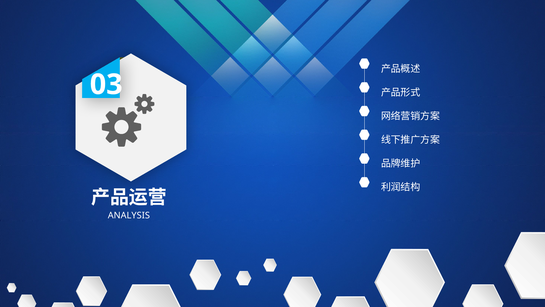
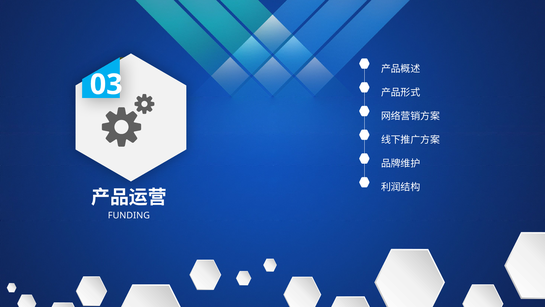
ANALYSIS: ANALYSIS -> FUNDING (129, 215)
